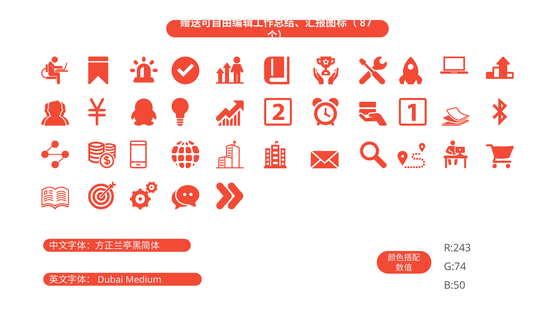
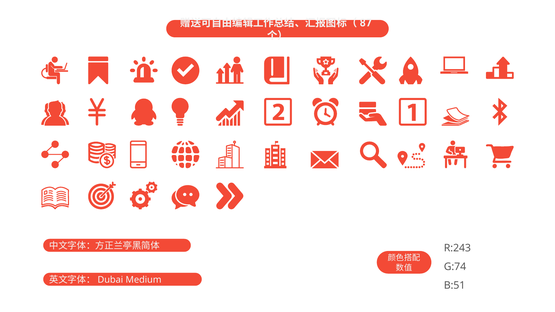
B:50: B:50 -> B:51 (455, 286)
